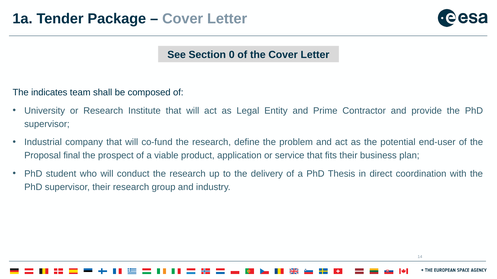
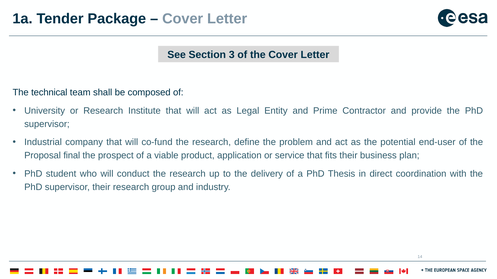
0: 0 -> 3 (232, 55)
indicates: indicates -> technical (49, 92)
